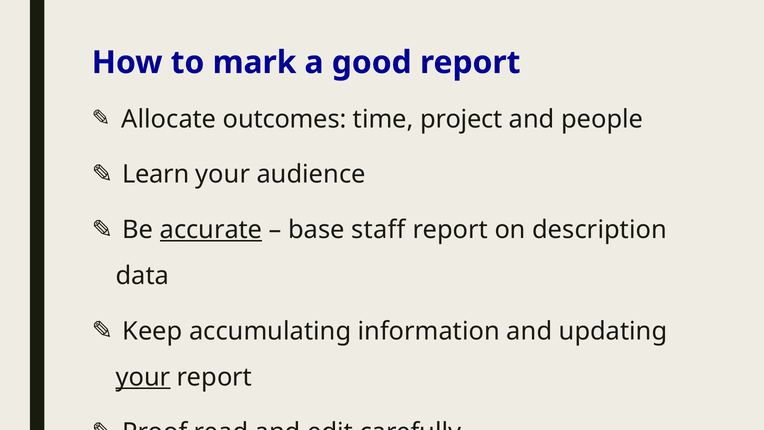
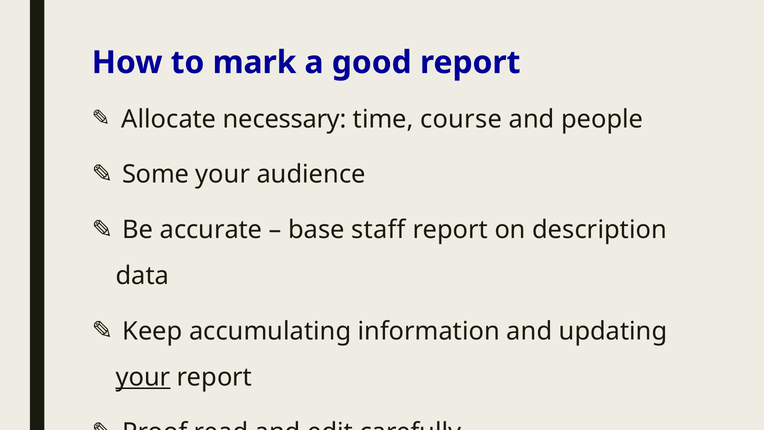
outcomes: outcomes -> necessary (285, 119)
project: project -> course (461, 119)
Learn: Learn -> Some (156, 174)
accurate underline: present -> none (211, 230)
